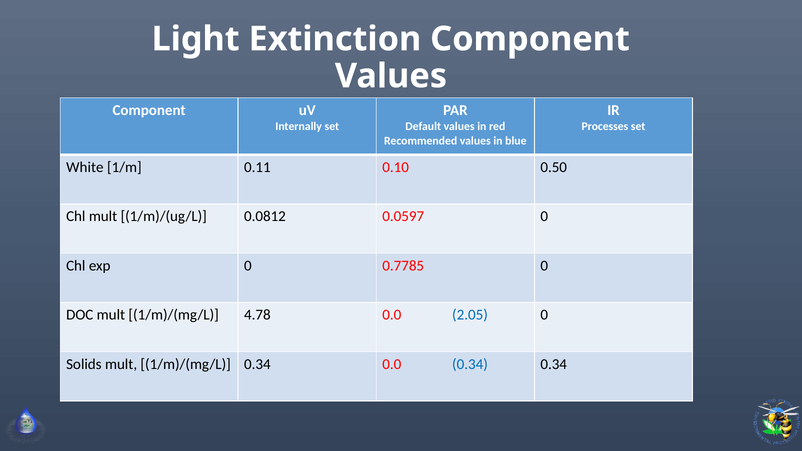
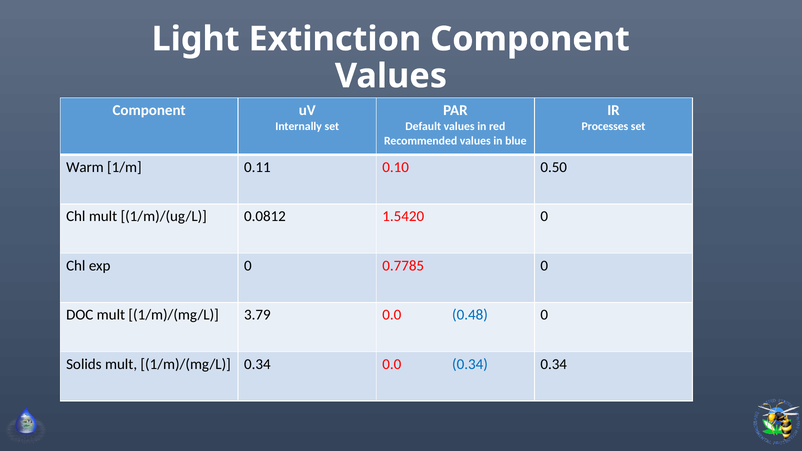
White: White -> Warm (85, 167)
0.0597: 0.0597 -> 1.5420 (403, 216)
4.78: 4.78 -> 3.79 (257, 315)
2.05: 2.05 -> 0.48 (470, 315)
